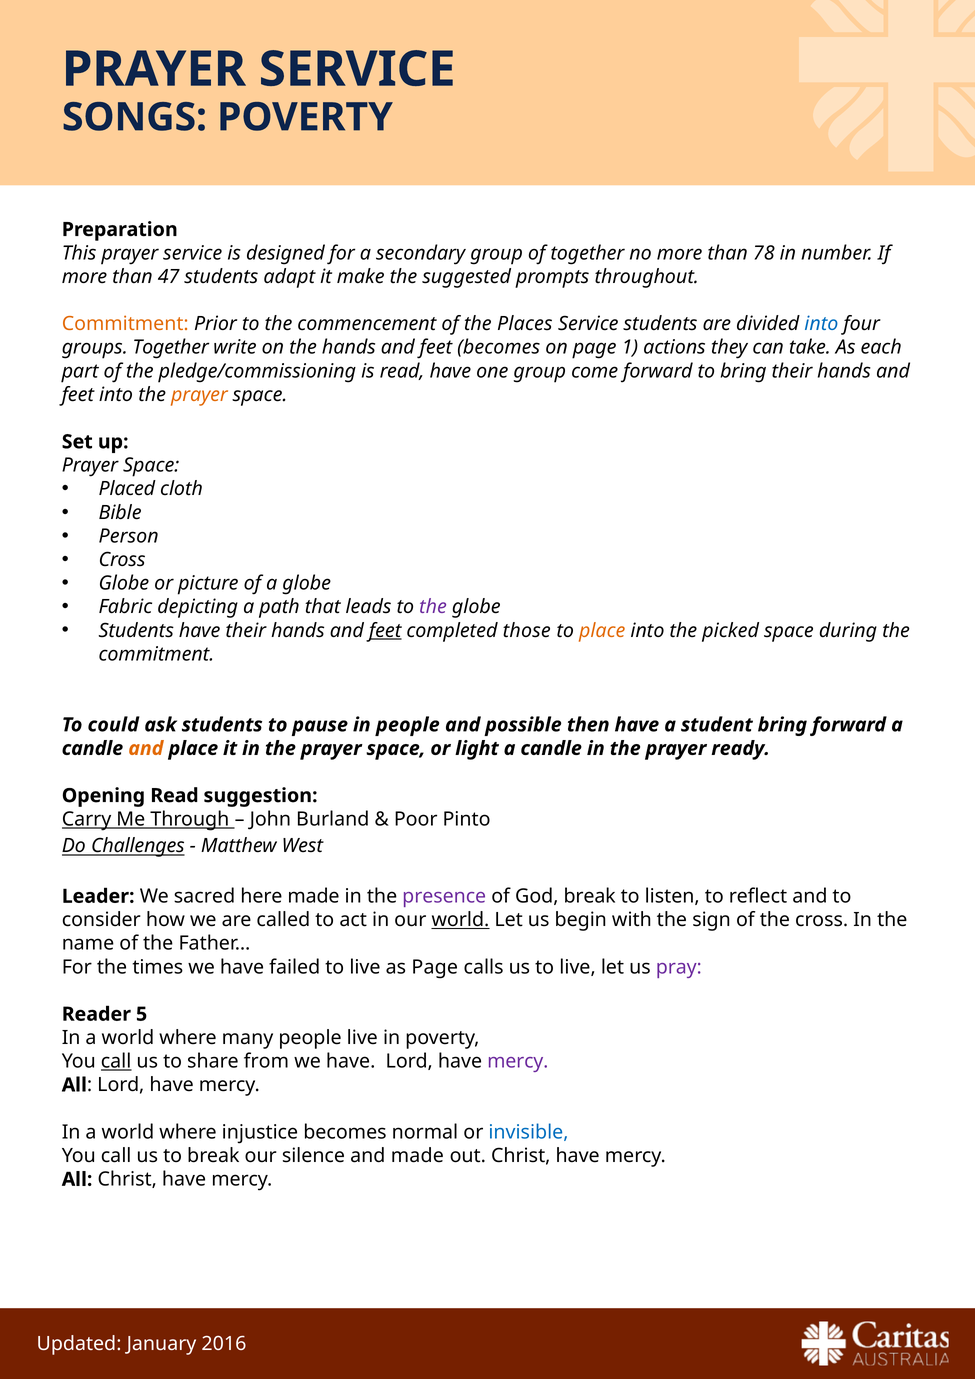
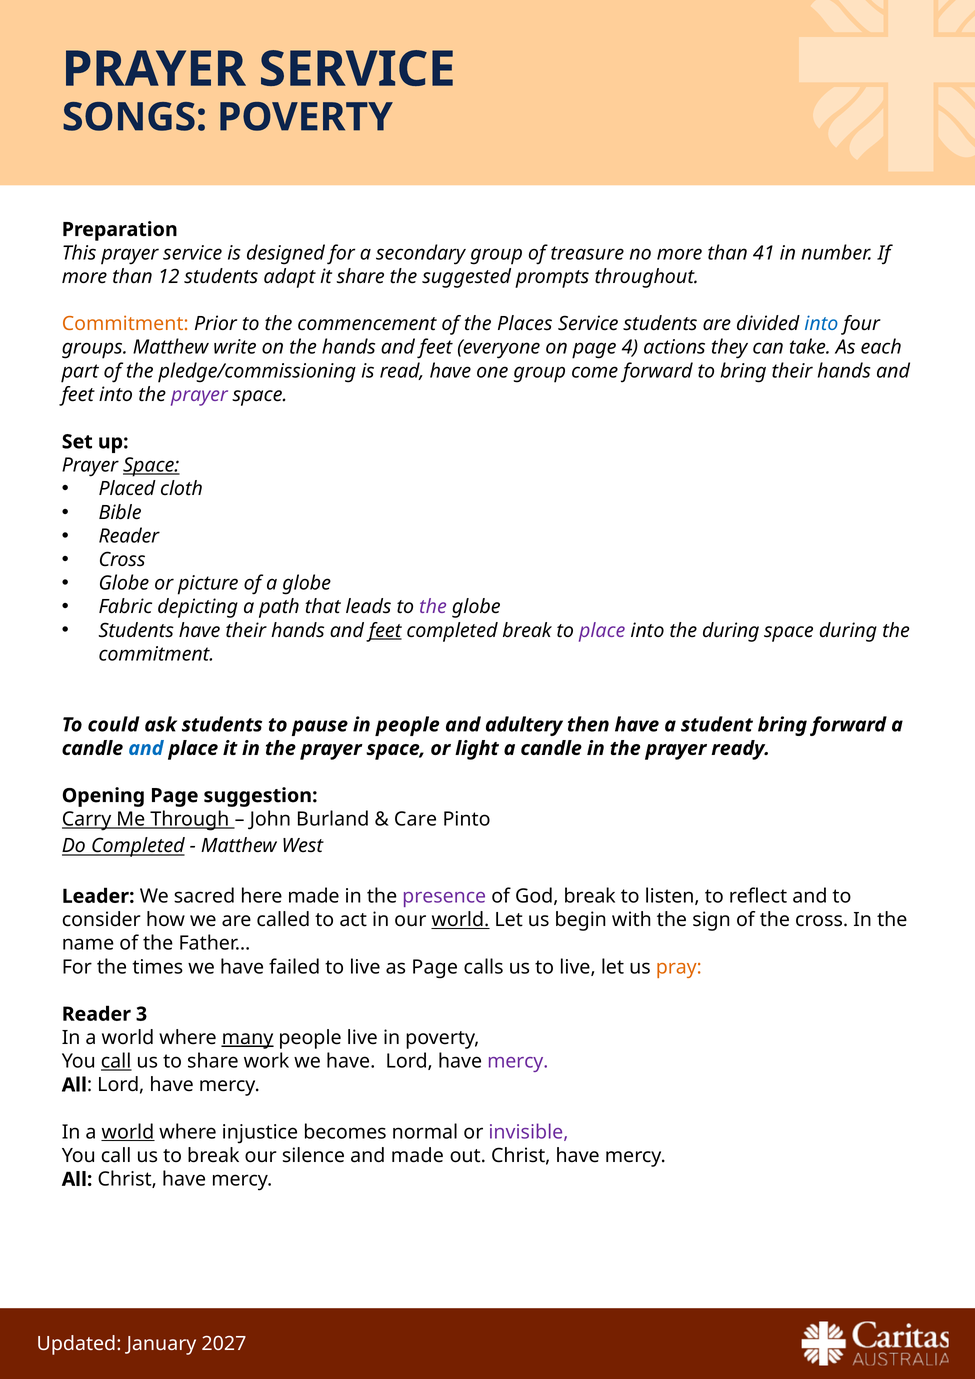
of together: together -> treasure (587, 253)
78: 78 -> 41 (764, 253)
47: 47 -> 12 (169, 277)
it make: make -> share (361, 277)
groups Together: Together -> Matthew (171, 347)
feet becomes: becomes -> everyone (499, 347)
1: 1 -> 4 (630, 347)
prayer colour: orange -> purple (199, 395)
Space underline: none -> present (151, 465)
Person: Person -> Reader (129, 536)
completed those: those -> break (527, 631)
place colour: orange -> purple (602, 631)
the picked: picked -> during (731, 631)
possible: possible -> adultery (524, 725)
and colour: orange -> blue (146, 748)
Opening Read: Read -> Page (174, 796)
Poor: Poor -> Care (416, 819)
Do Challenges: Challenges -> Completed (138, 846)
pray colour: purple -> orange (679, 967)
5: 5 -> 3 (142, 1014)
many underline: none -> present (248, 1038)
from: from -> work (266, 1061)
world underline: none -> present (128, 1132)
invisible colour: blue -> purple (528, 1132)
2016: 2016 -> 2027 (224, 1344)
